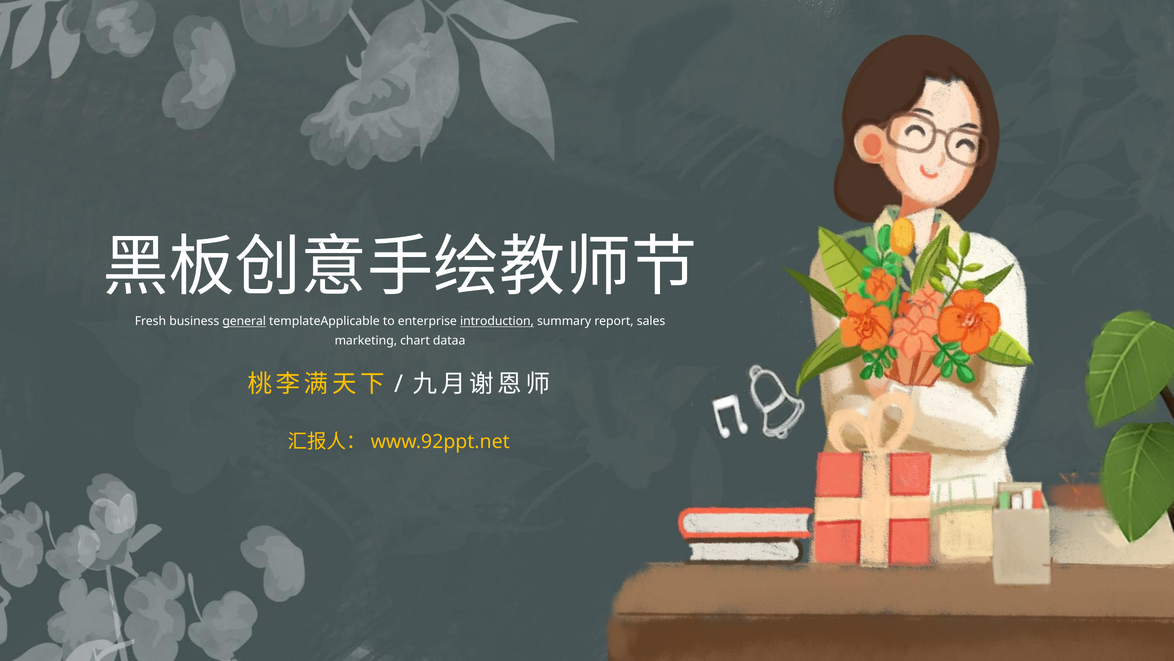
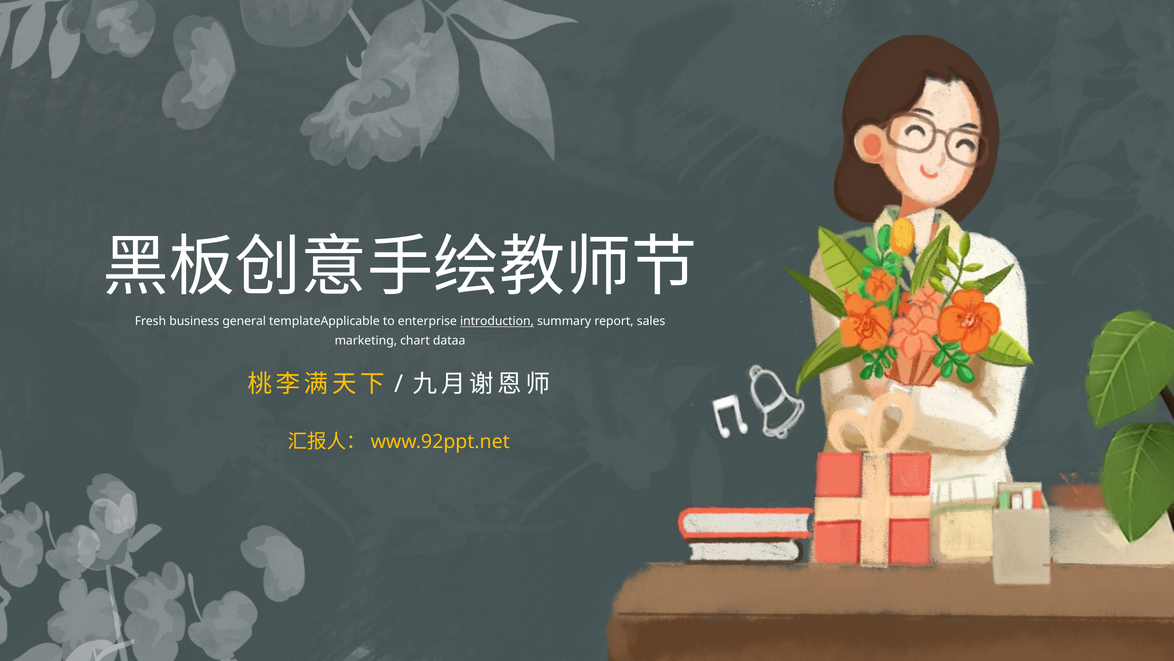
general underline: present -> none (244, 321)
